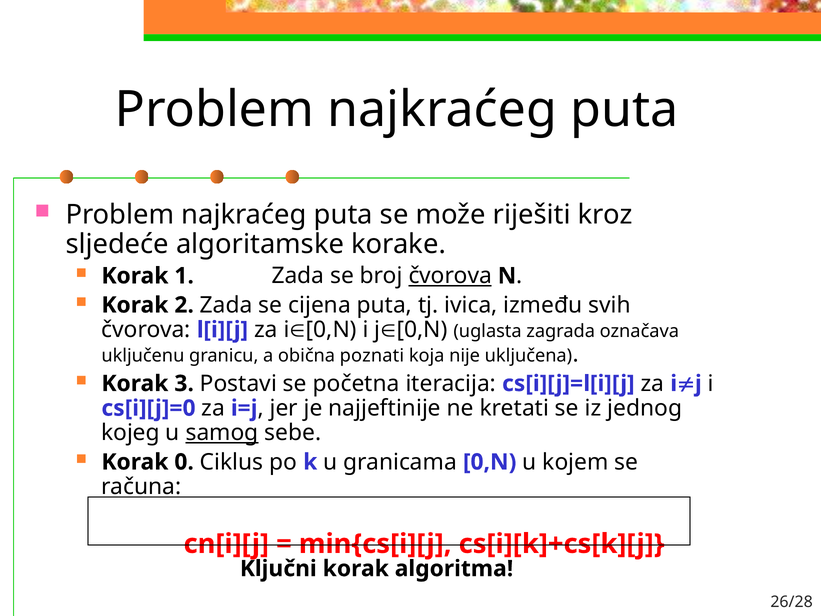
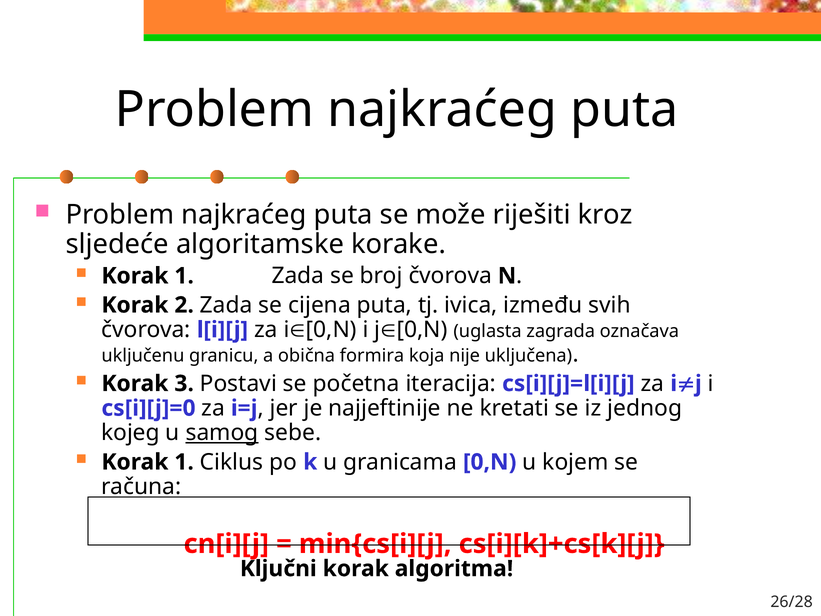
čvorova underline: present -> none (450, 276)
poznati: poznati -> formira (372, 356)
0: 0 -> 1 (184, 462)
